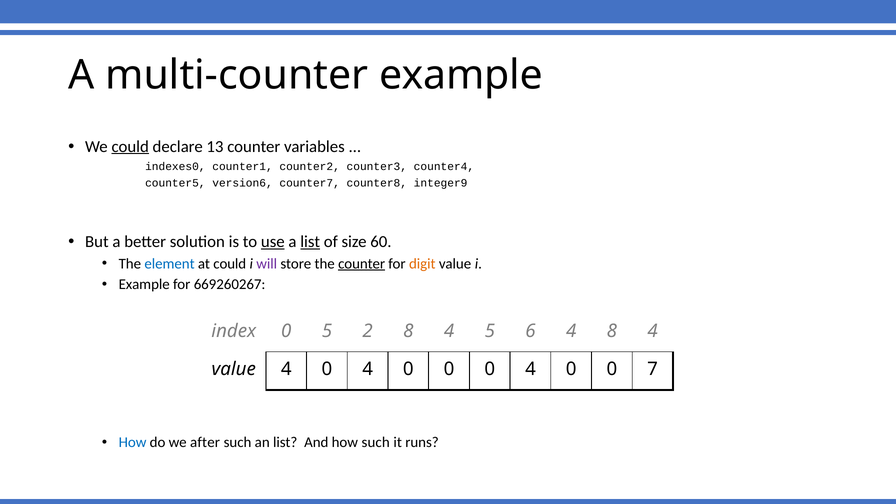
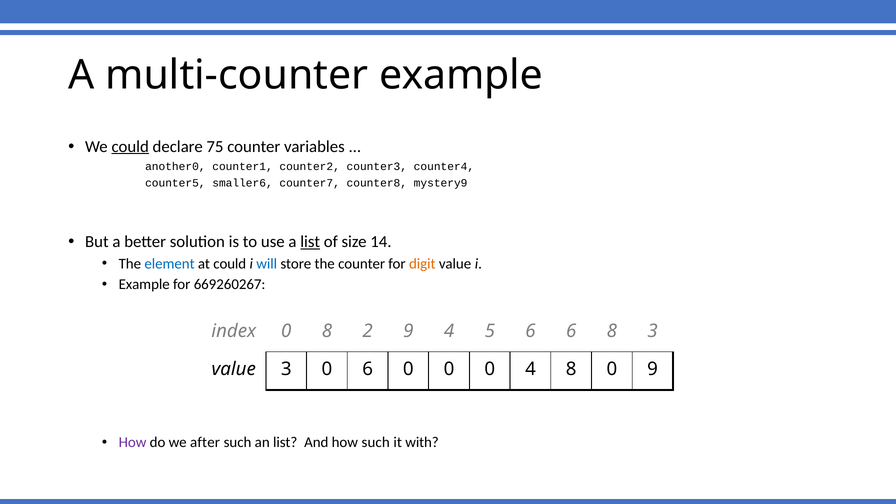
13: 13 -> 75 (215, 147)
indexes0: indexes0 -> another0 (175, 166)
version6: version6 -> smaller6 (243, 183)
integer9: integer9 -> mystery9 (441, 183)
use underline: present -> none (273, 242)
60: 60 -> 14 (381, 242)
will colour: purple -> blue (267, 264)
counter underline: present -> none (362, 264)
0 5: 5 -> 8 (327, 331)
2 8: 8 -> 9 (408, 331)
6 4: 4 -> 6 (571, 331)
4: 4 -> 3 (653, 331)
value 4: 4 -> 3 (286, 369)
4: 4 -> 6 (368, 369)
0 0 4 0: 0 -> 8 (571, 369)
0 7: 7 -> 9 (653, 369)
How colour: blue -> purple (133, 442)
runs: runs -> with (422, 442)
